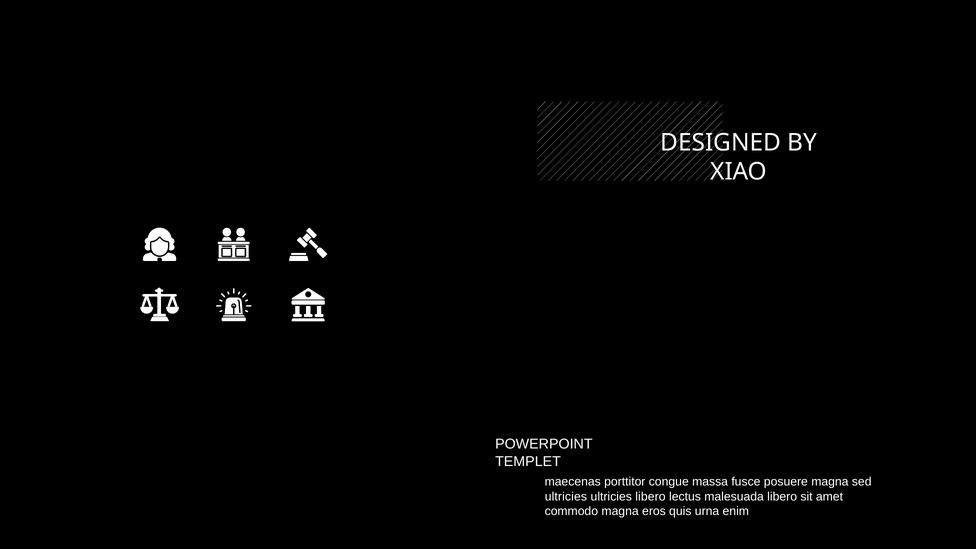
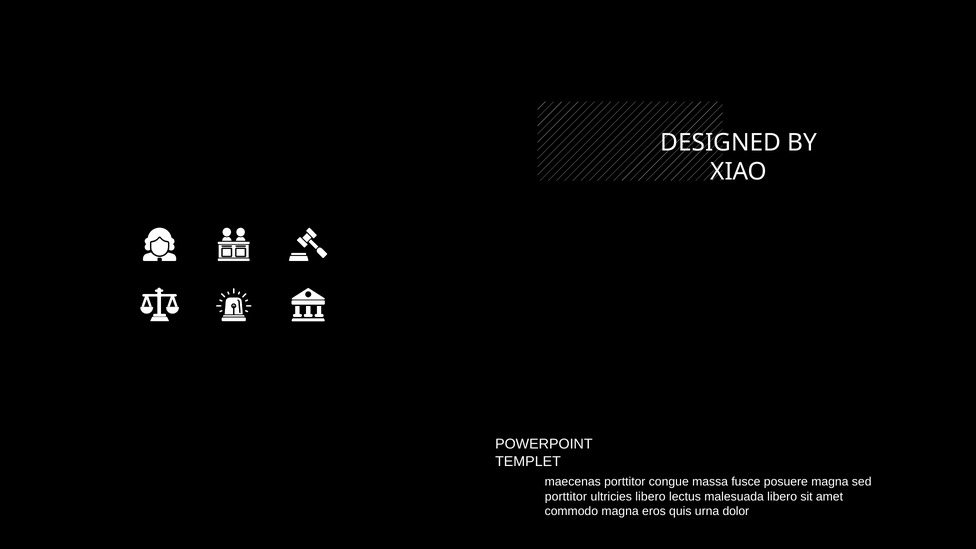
ultricies: ultricies -> porttitor (566, 496)
enim: enim -> dolor (736, 511)
